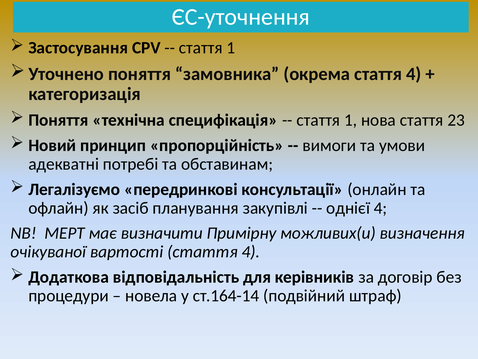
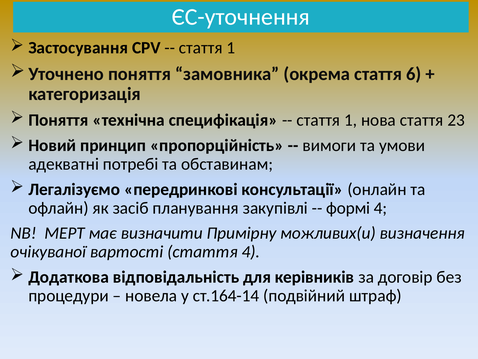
окрема стаття 4: 4 -> 6 (414, 74)
однієї: однієї -> формі (348, 208)
